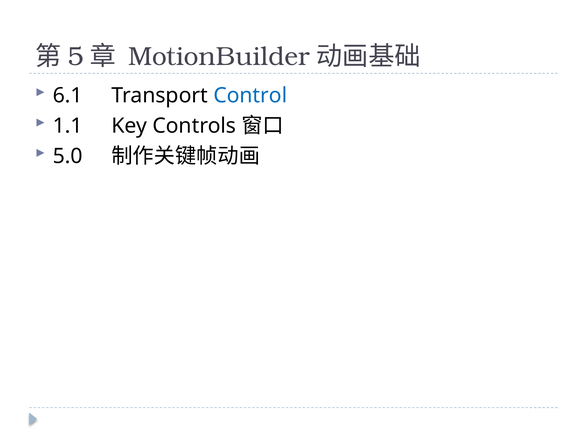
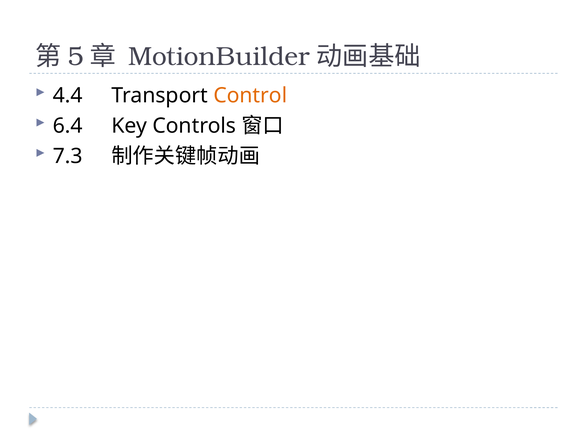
6.1: 6.1 -> 4.4 (68, 95)
Control colour: blue -> orange (250, 95)
1.1: 1.1 -> 6.4 (68, 126)
5.0: 5.0 -> 7.3 (68, 156)
